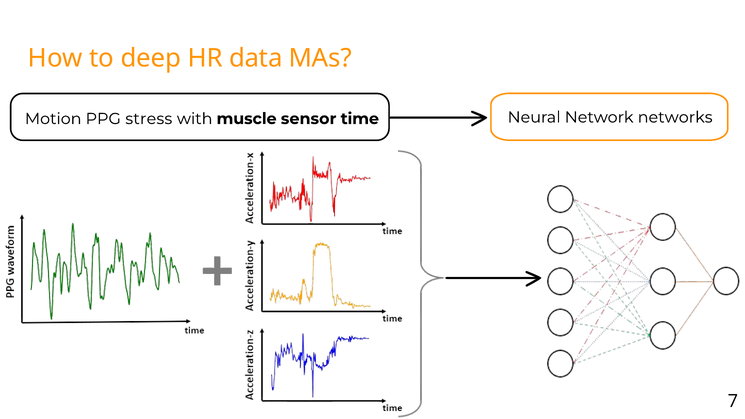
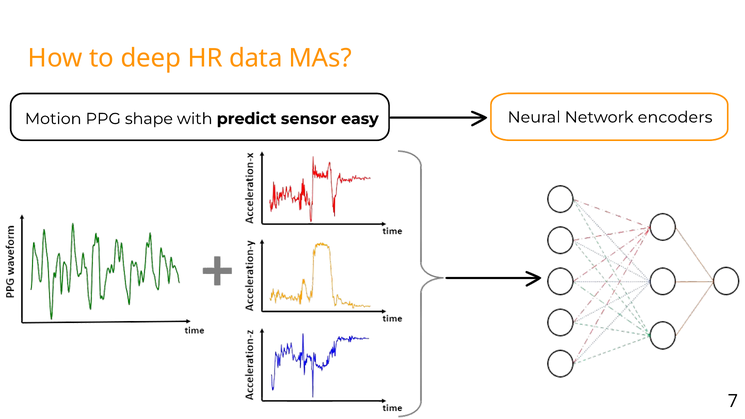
stress: stress -> shape (149, 119)
muscle: muscle -> predict (247, 119)
time: time -> easy (360, 119)
networks: networks -> encoders (675, 117)
